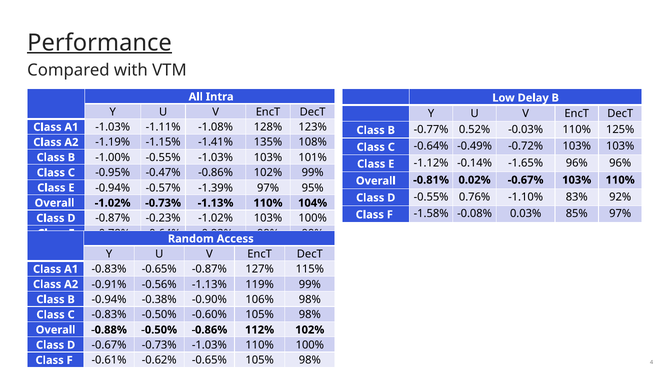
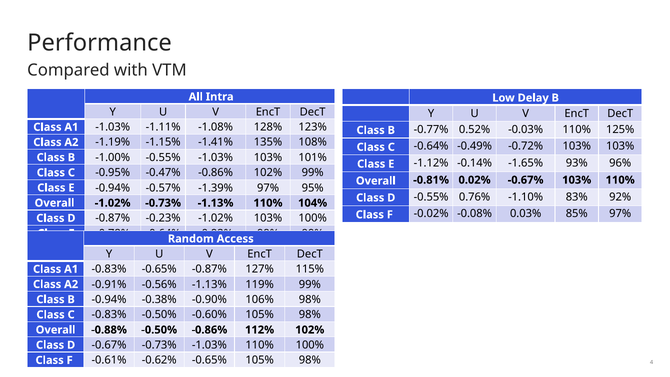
Performance underline: present -> none (100, 43)
-1.65% 96%: 96% -> 93% (577, 163)
-1.58%: -1.58% -> -0.02% (431, 214)
